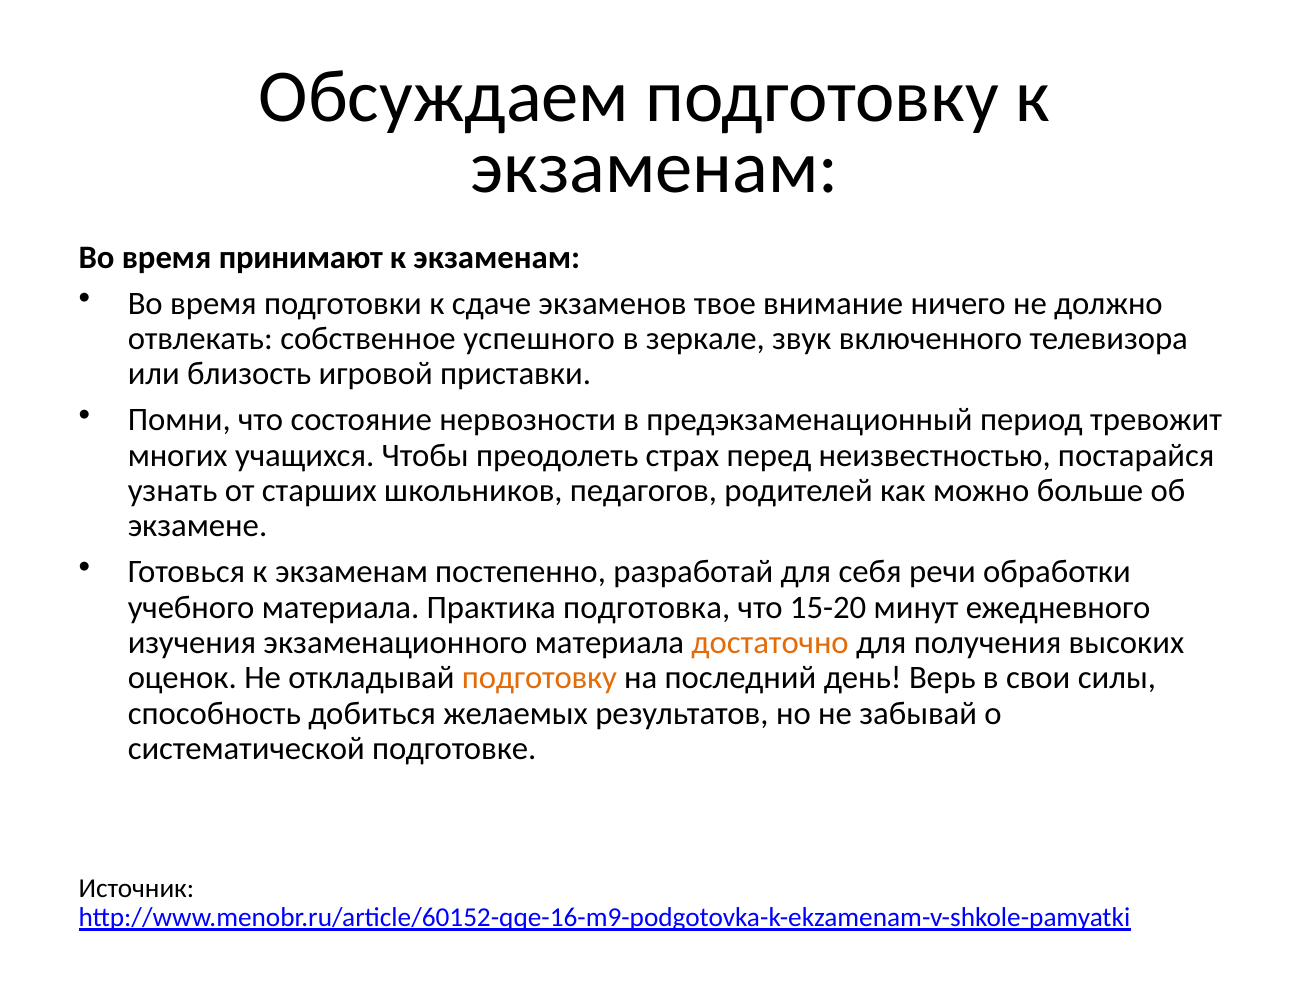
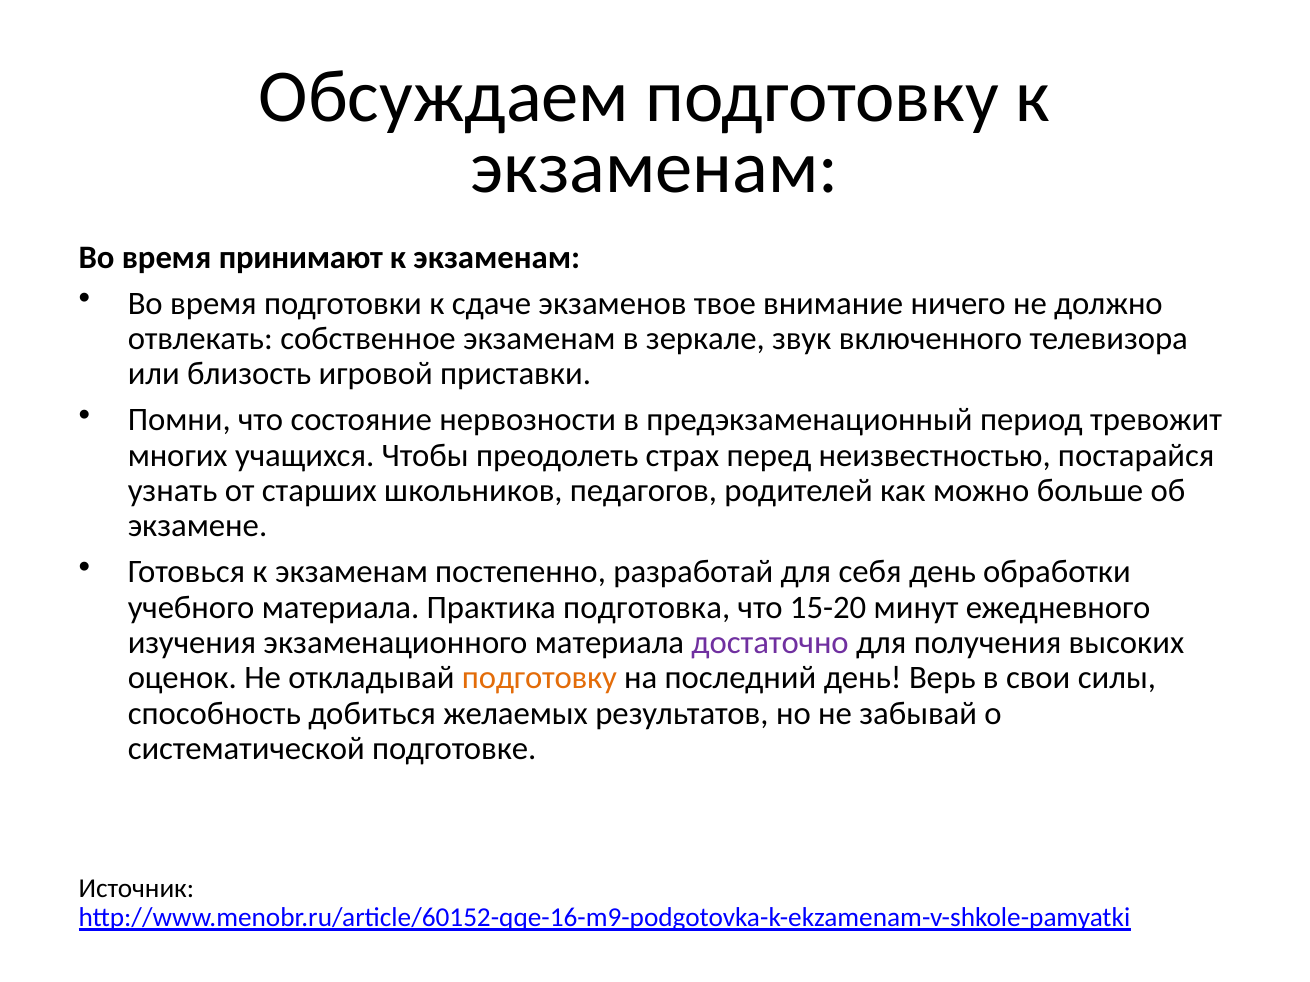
собственное успешного: успешного -> экзаменам (539, 339)
себя речи: речи -> день (943, 572)
достаточно colour: orange -> purple (770, 643)
